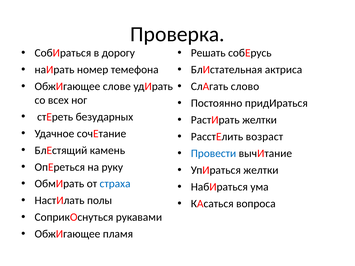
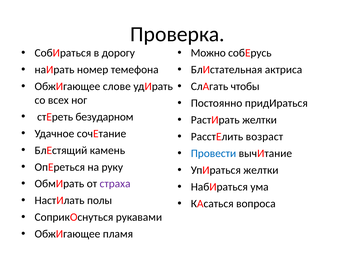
Решать: Решать -> Можно (208, 53)
слово: слово -> чтобы (245, 87)
безударных: безударных -> безударном (104, 117)
страха colour: blue -> purple (115, 184)
